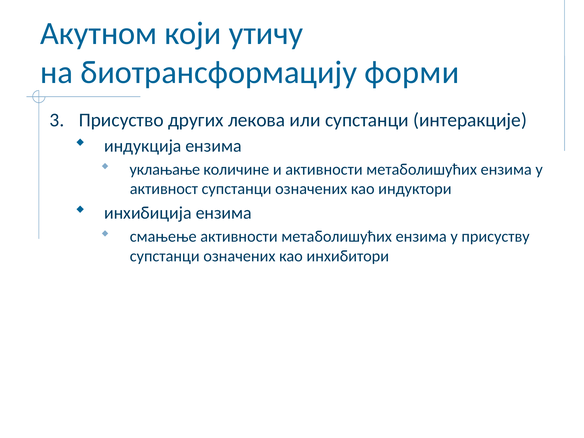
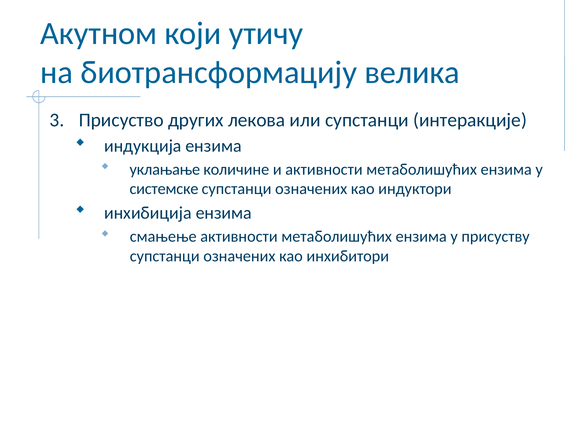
форми: форми -> велика (412, 72)
активност: активност -> системске (164, 189)
